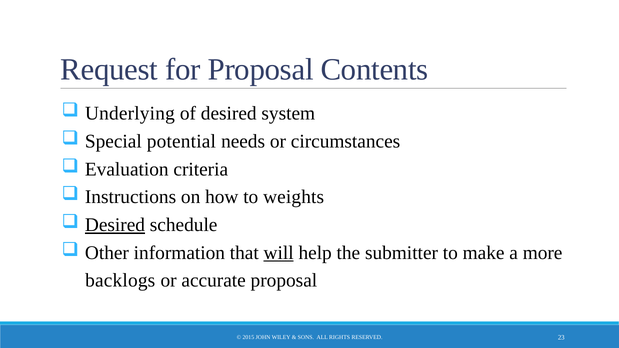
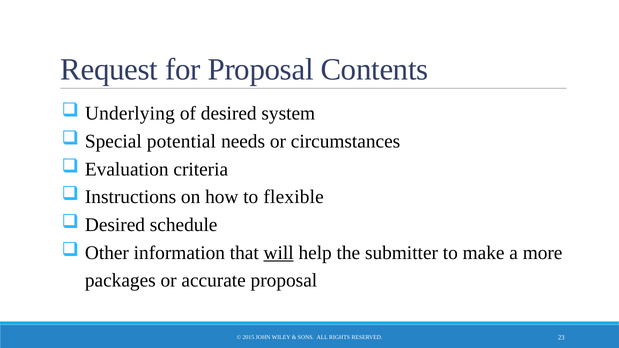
weights: weights -> flexible (294, 197)
Desired underline: present -> none (115, 225)
backlogs: backlogs -> packages (120, 281)
